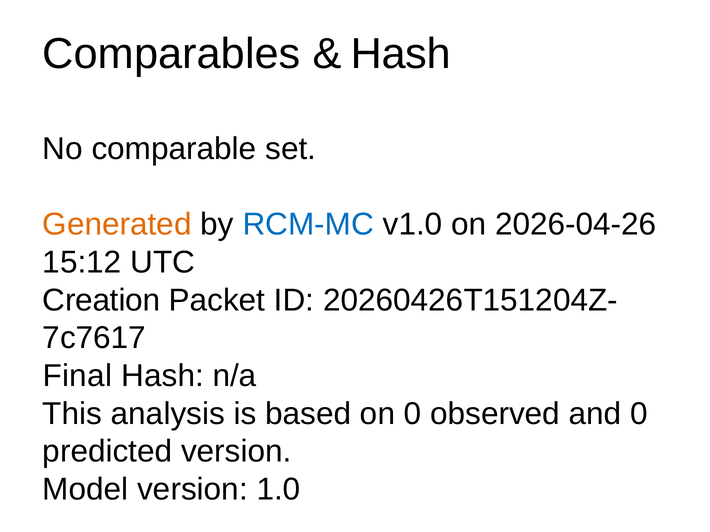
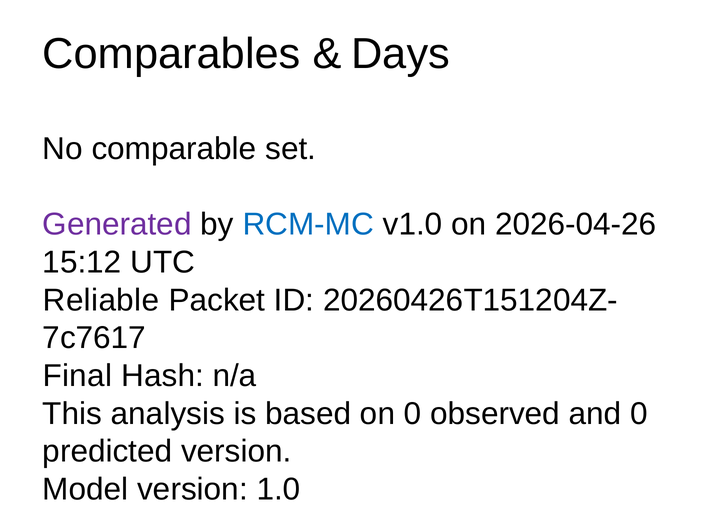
Hash: Hash -> Days (401, 54)
Generated colour: orange -> purple (117, 225)
Creation: Creation -> Reliable (101, 300)
